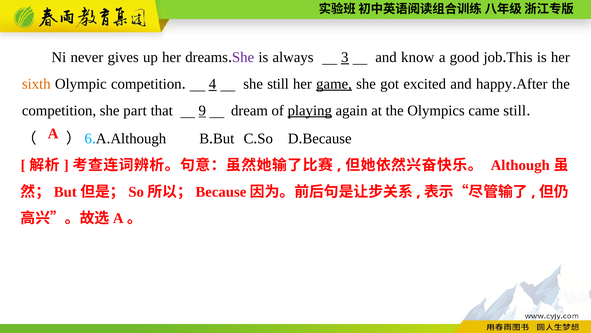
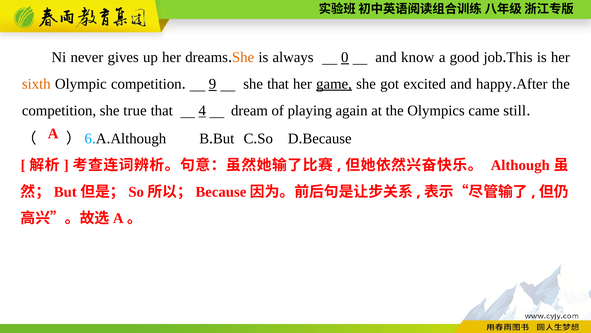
She colour: purple -> orange (243, 57)
3: 3 -> 0 (345, 57)
4: 4 -> 9 (212, 84)
she still: still -> that (278, 84)
part: part -> true (135, 110)
9: 9 -> 4 (202, 110)
playing underline: present -> none (310, 110)
